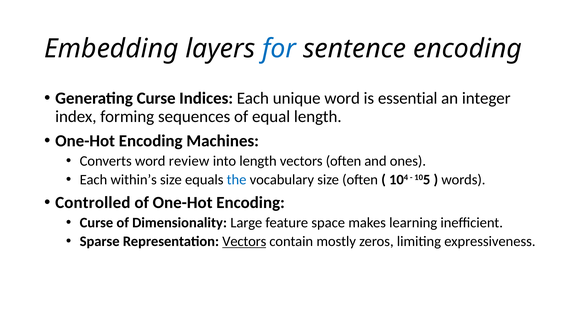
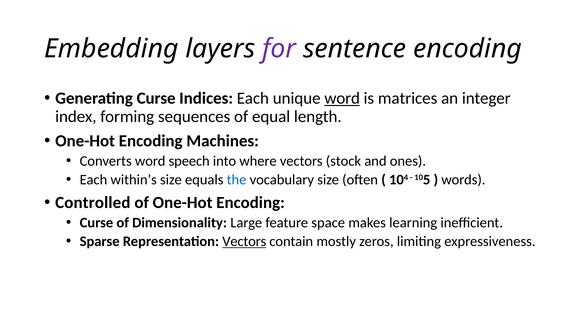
for colour: blue -> purple (279, 49)
word underline: none -> present (342, 98)
essential: essential -> matrices (408, 98)
review: review -> speech (189, 161)
into length: length -> where (258, 161)
vectors often: often -> stock (343, 161)
